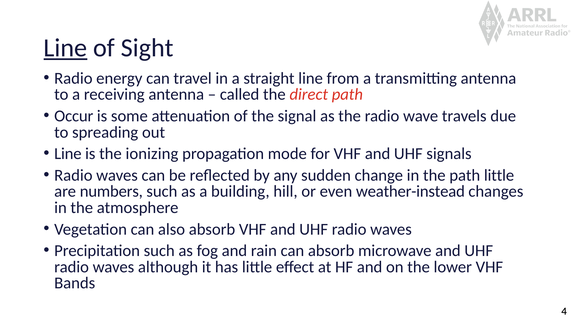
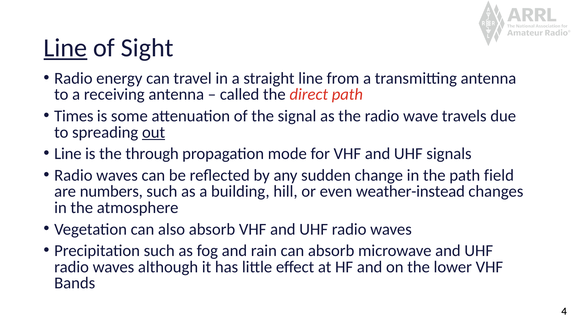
Occur: Occur -> Times (74, 116)
out underline: none -> present (154, 132)
ionizing: ionizing -> through (152, 154)
path little: little -> field (499, 175)
